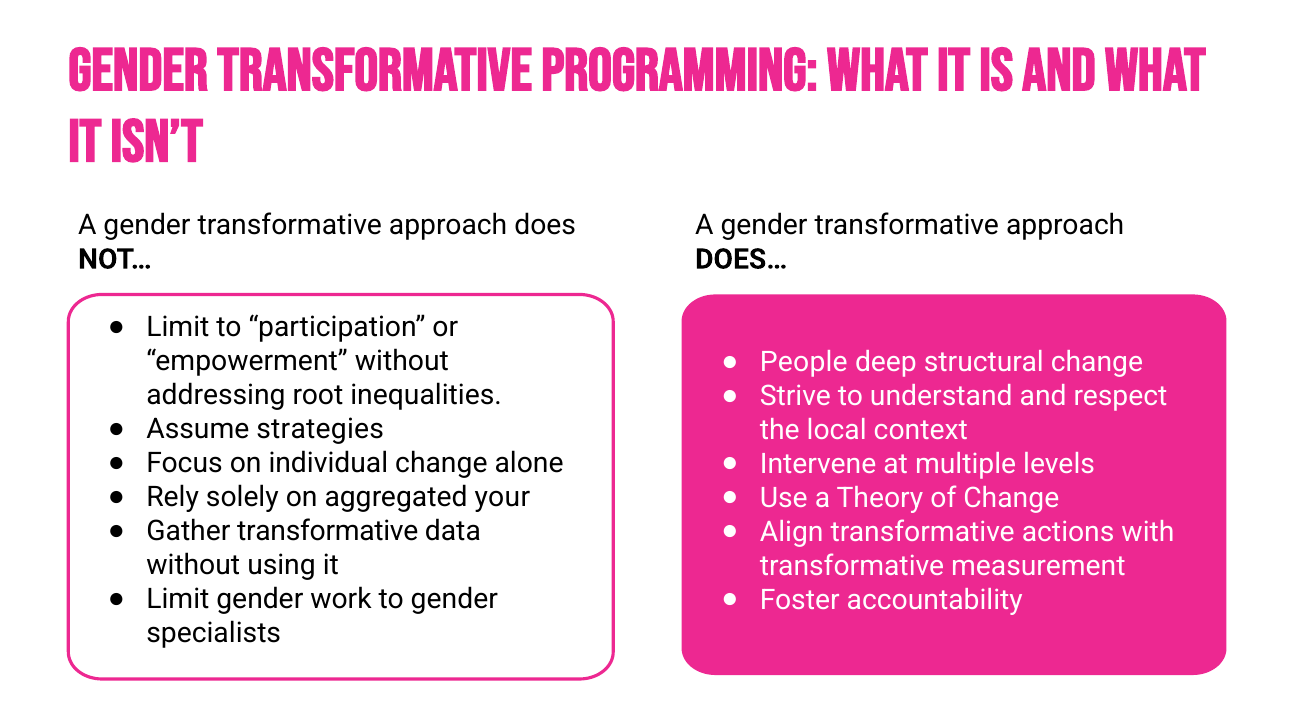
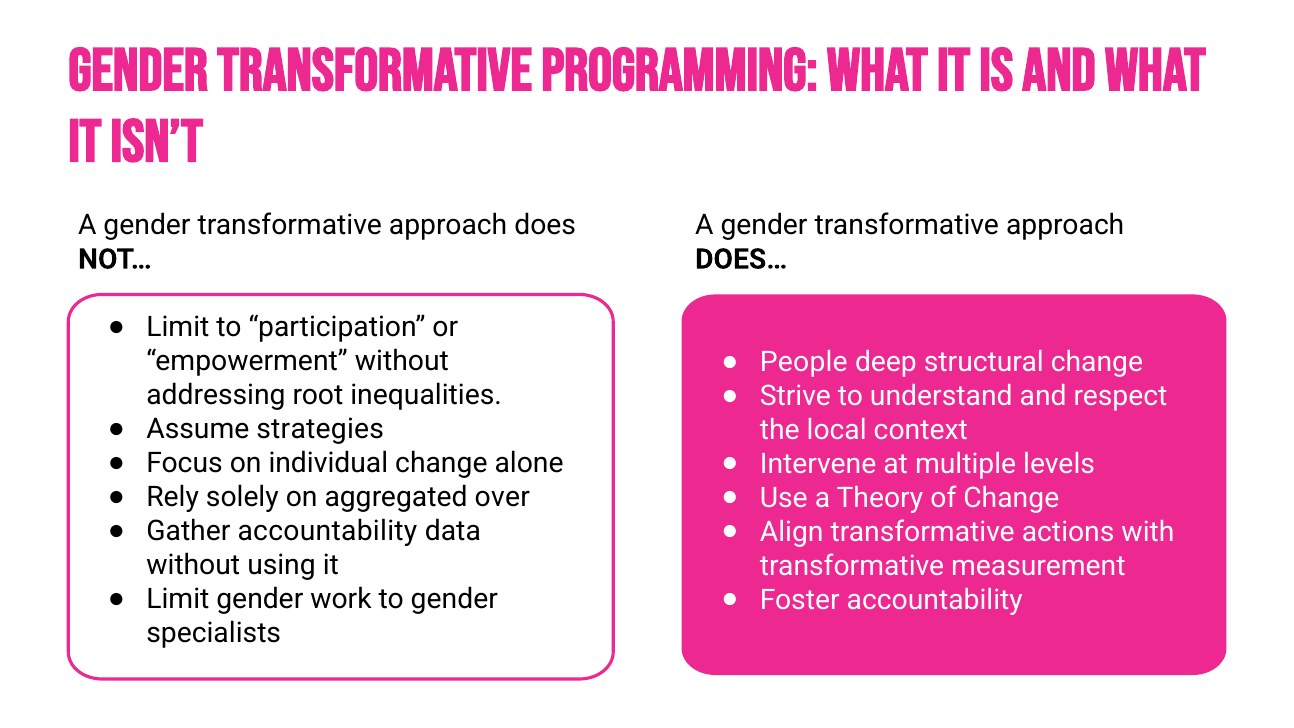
your: your -> over (502, 497)
Gather transformative: transformative -> accountability (327, 531)
